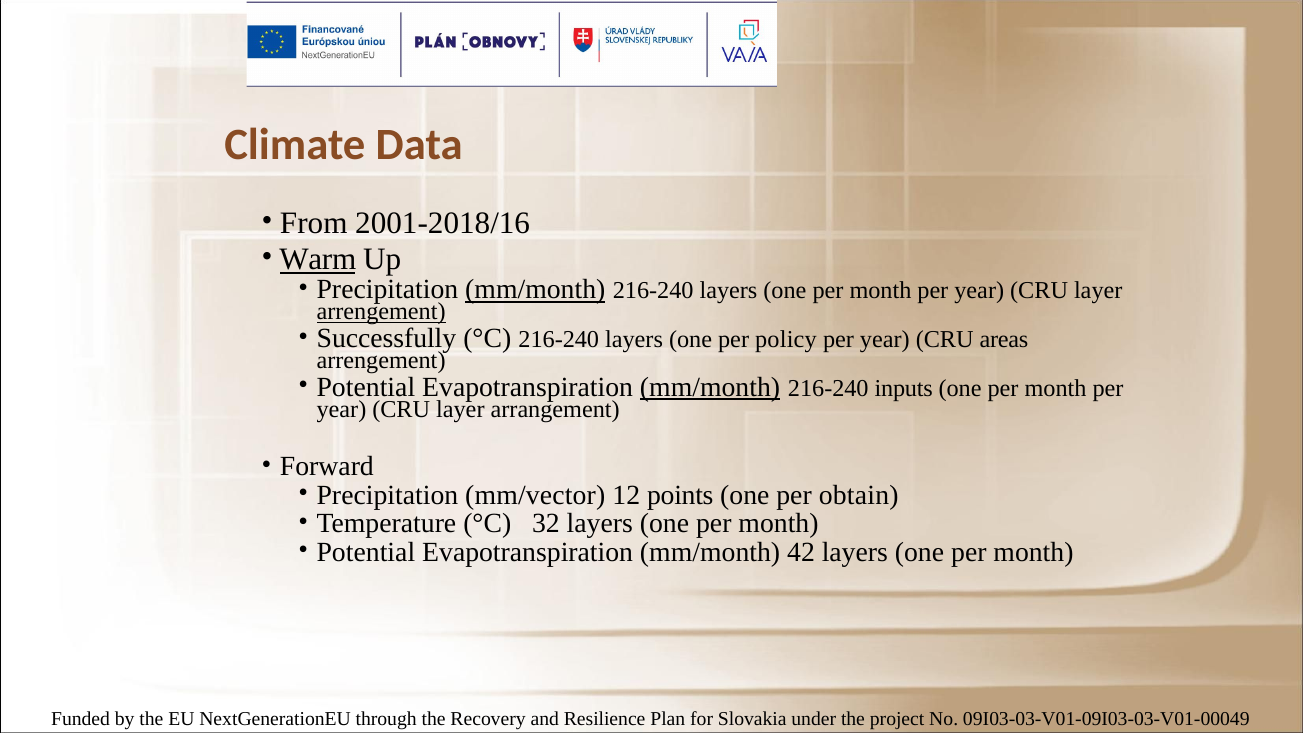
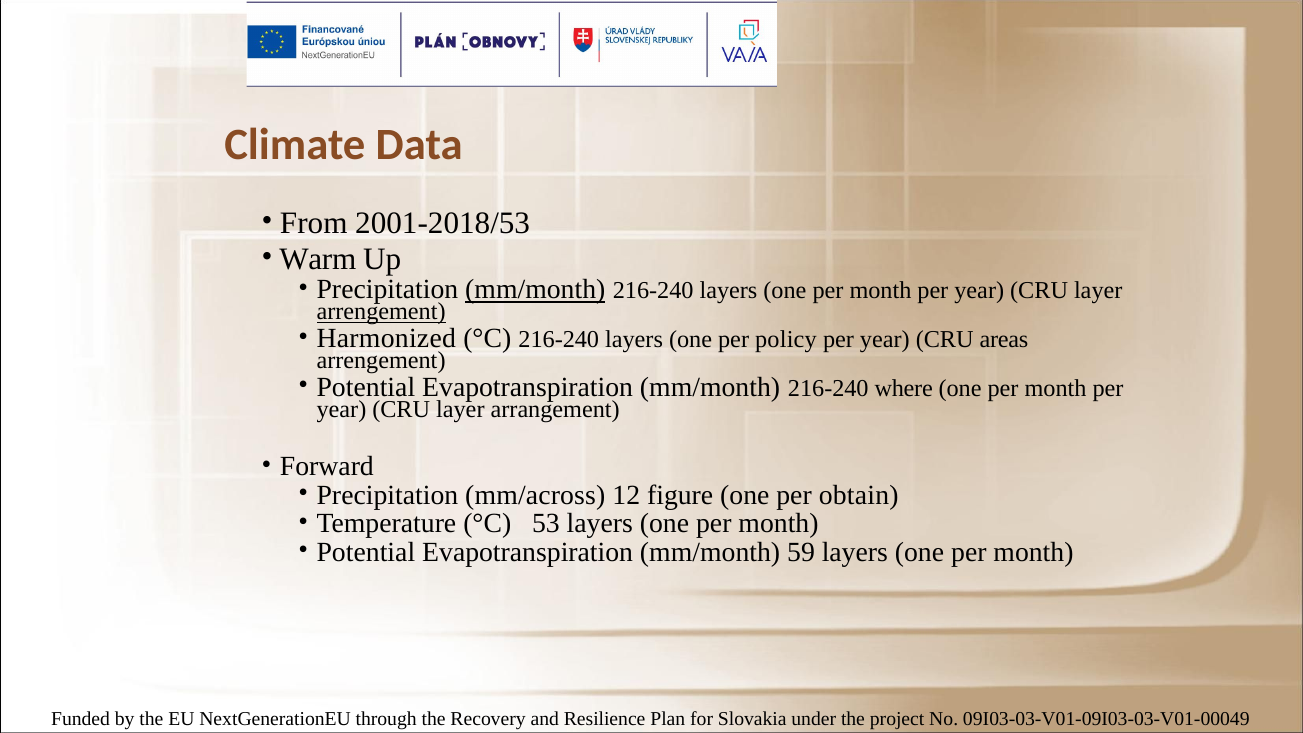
2001-2018/16: 2001-2018/16 -> 2001-2018/53 (443, 223)
Warm underline: present -> none (318, 260)
Successfully: Successfully -> Harmonized (386, 339)
mm/month underline: present -> none (710, 387)
inputs: inputs -> where (904, 388)
mm/vector: mm/vector -> mm/across (535, 495)
points: points -> figure (680, 495)
32: 32 -> 53 (546, 524)
42: 42 -> 59 (801, 552)
